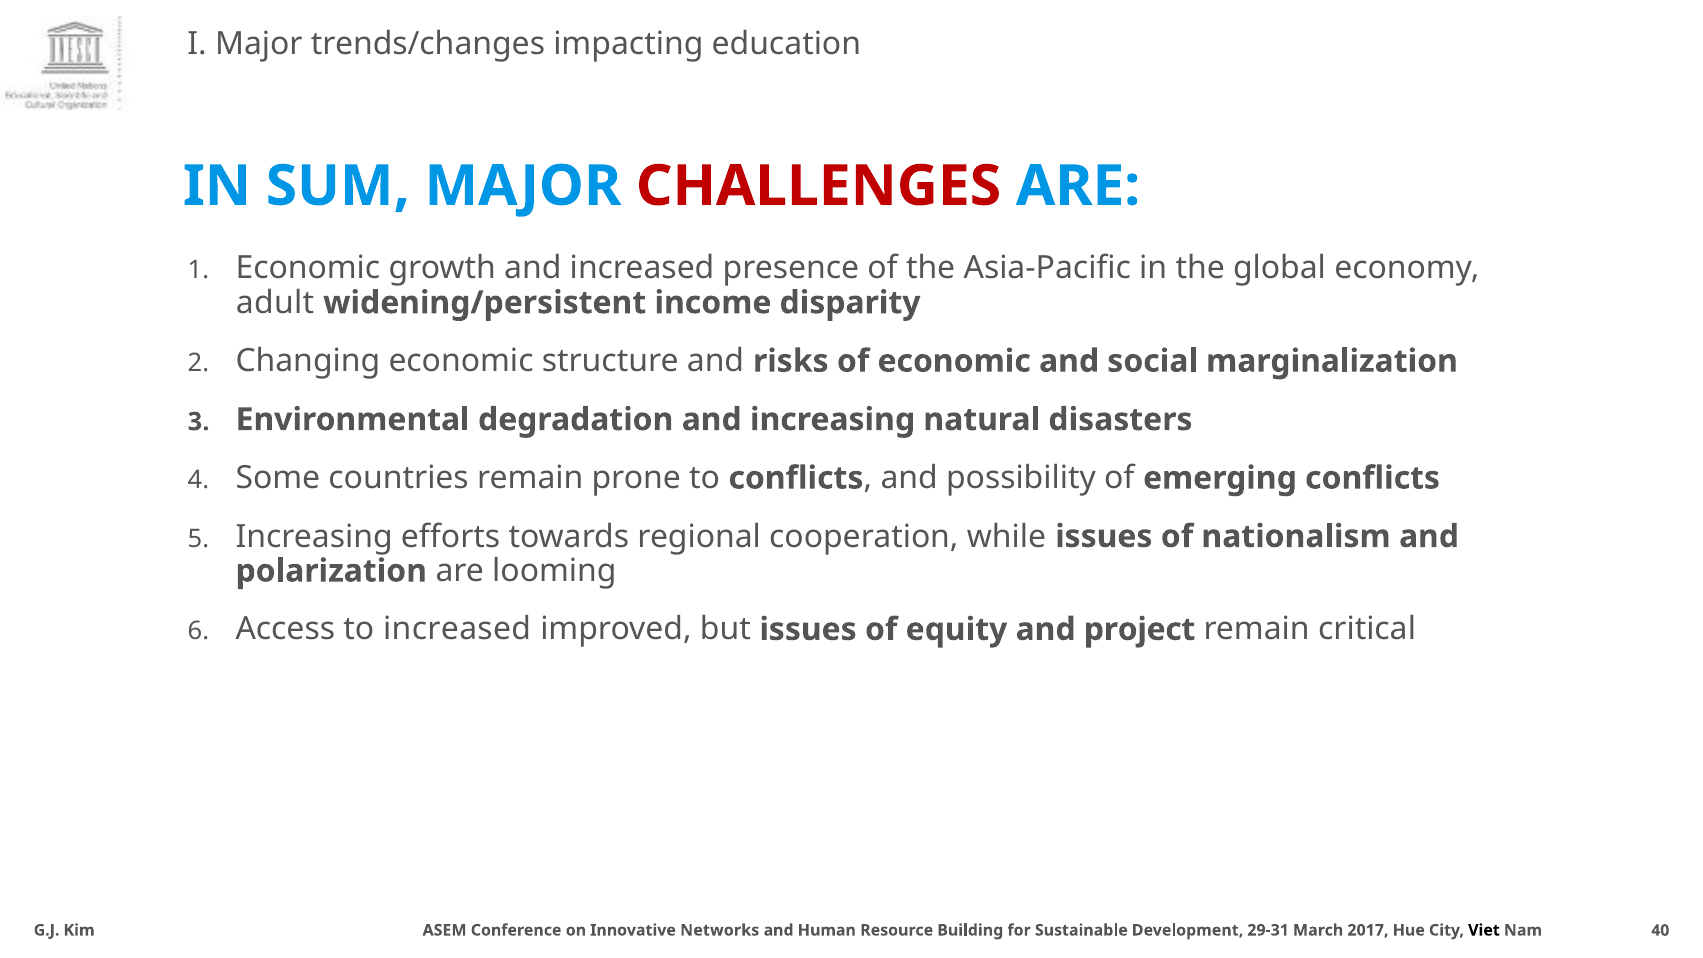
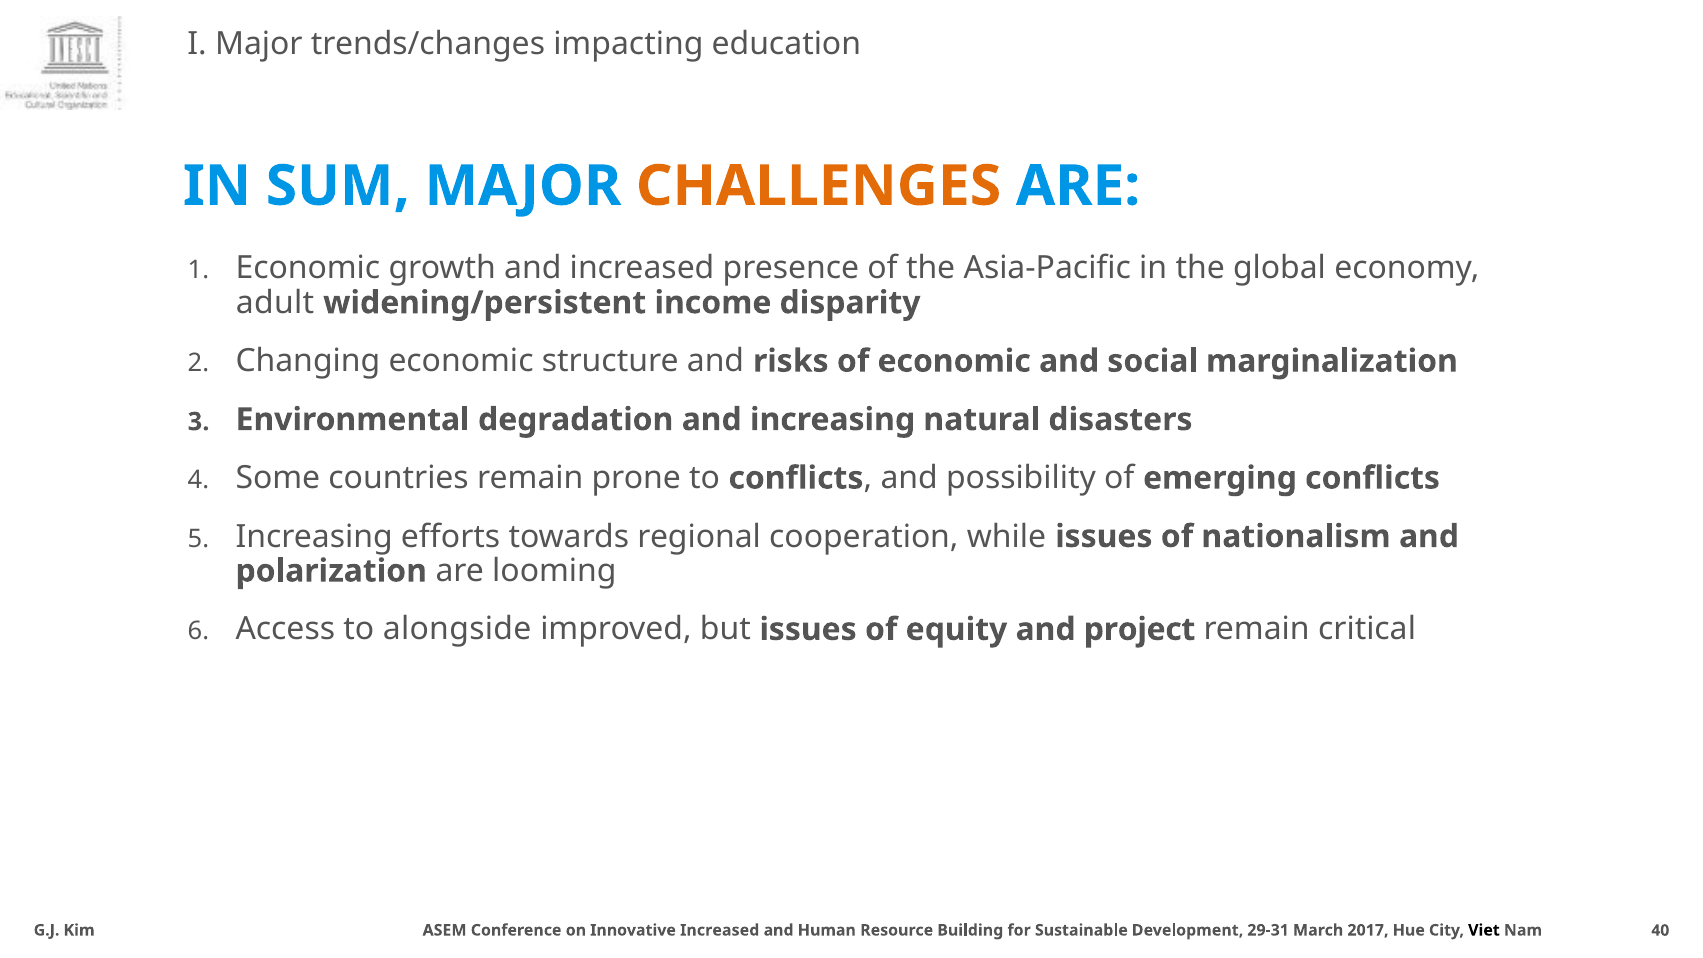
CHALLENGES colour: red -> orange (819, 186)
to increased: increased -> alongside (457, 630)
Innovative Networks: Networks -> Increased (720, 930)
